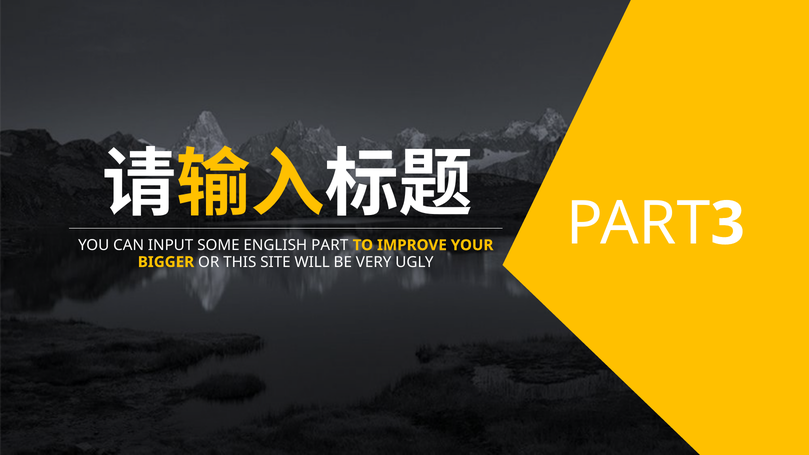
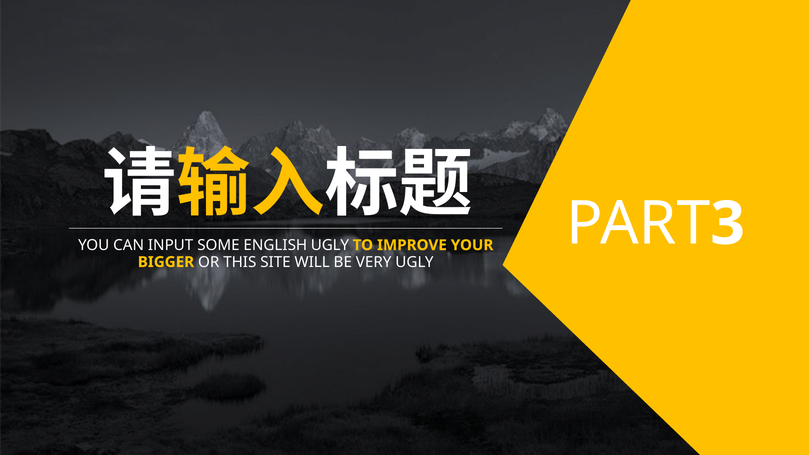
ENGLISH PART: PART -> UGLY (330, 245)
